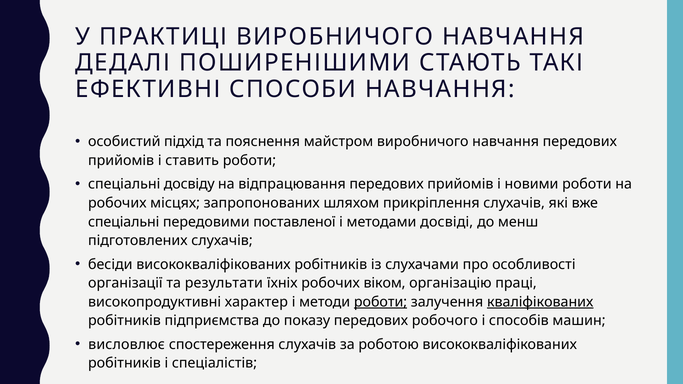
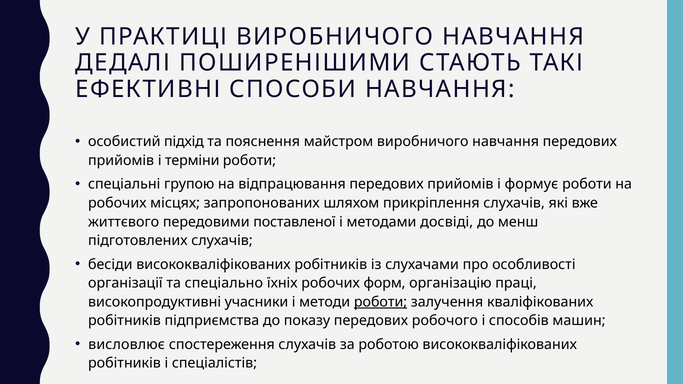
ставить: ставить -> терміни (192, 161)
досвіду: досвіду -> групою (189, 184)
новими: новими -> формує (531, 184)
спеціальні: спеціальні -> життєвого (124, 222)
результати: результати -> спеціально (224, 283)
віком: віком -> форм (385, 283)
характер: характер -> учасники (257, 302)
кваліфікованих underline: present -> none (540, 302)
